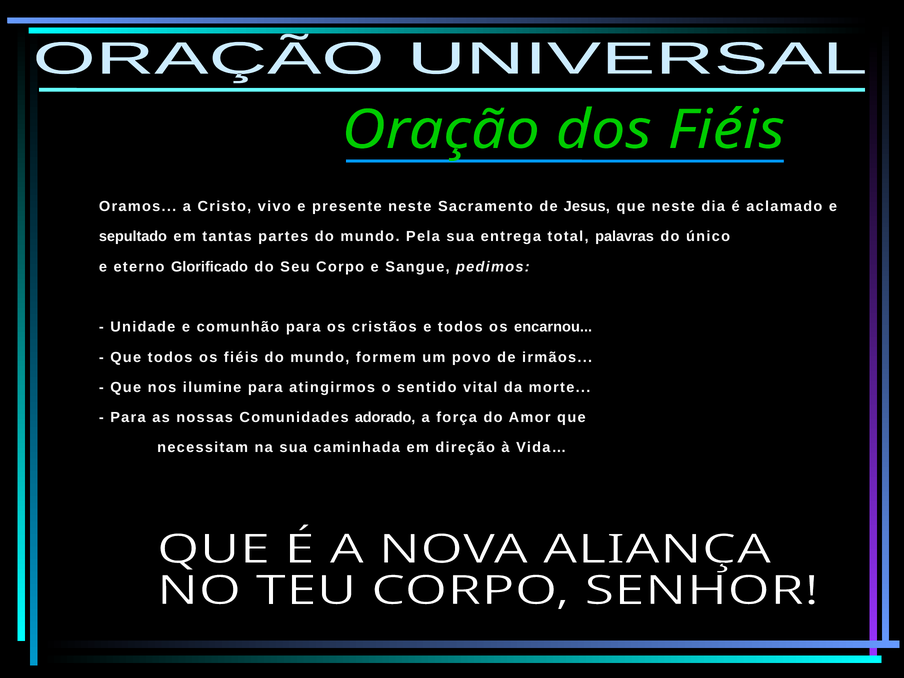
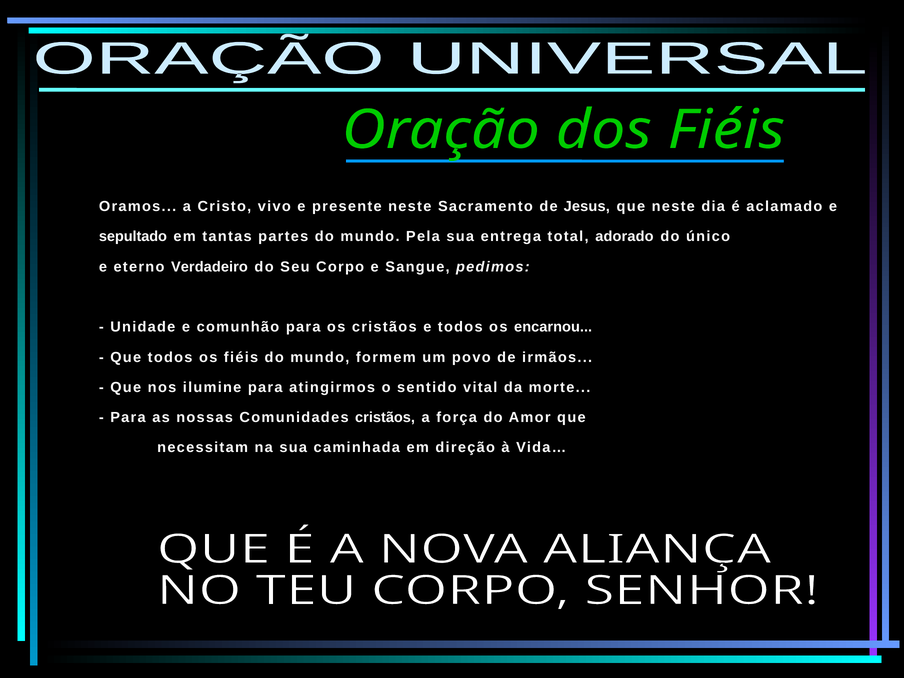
palavras: palavras -> adorado (624, 237)
Glorificado: Glorificado -> Verdadeiro (209, 267)
Comunidades adorado: adorado -> cristãos (385, 418)
